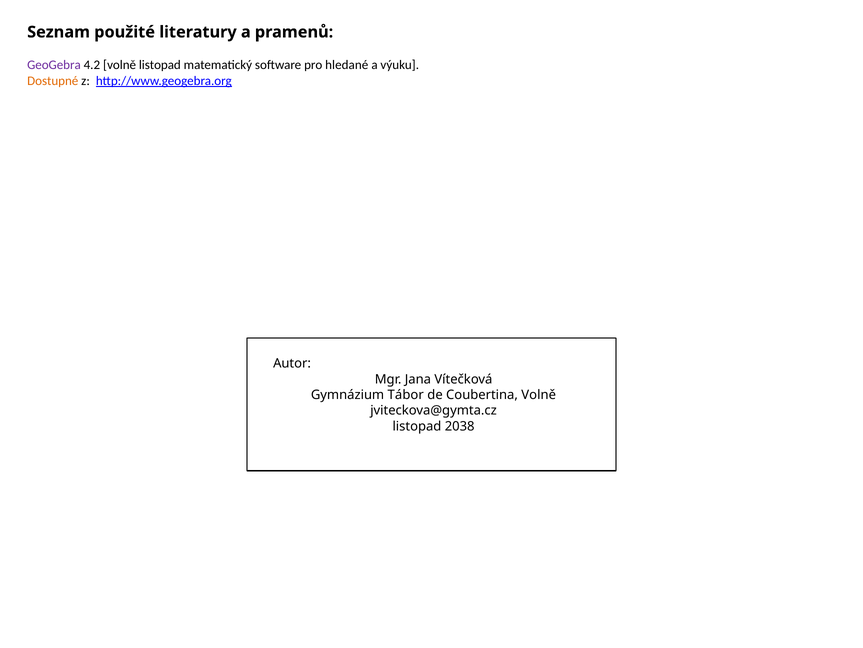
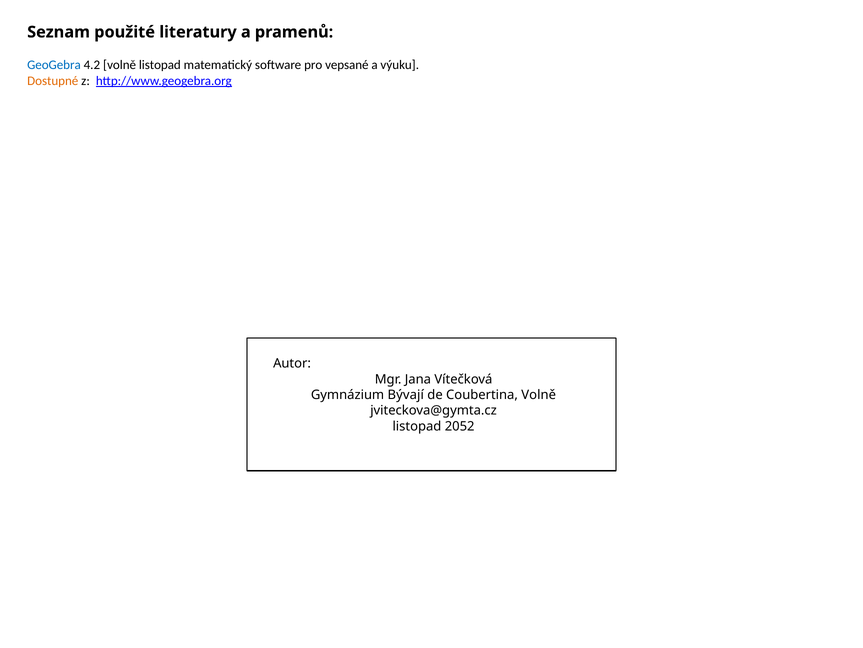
GeoGebra colour: purple -> blue (54, 65)
hledané: hledané -> vepsané (347, 65)
Tábor: Tábor -> Bývají (406, 394)
2038: 2038 -> 2052 (460, 426)
